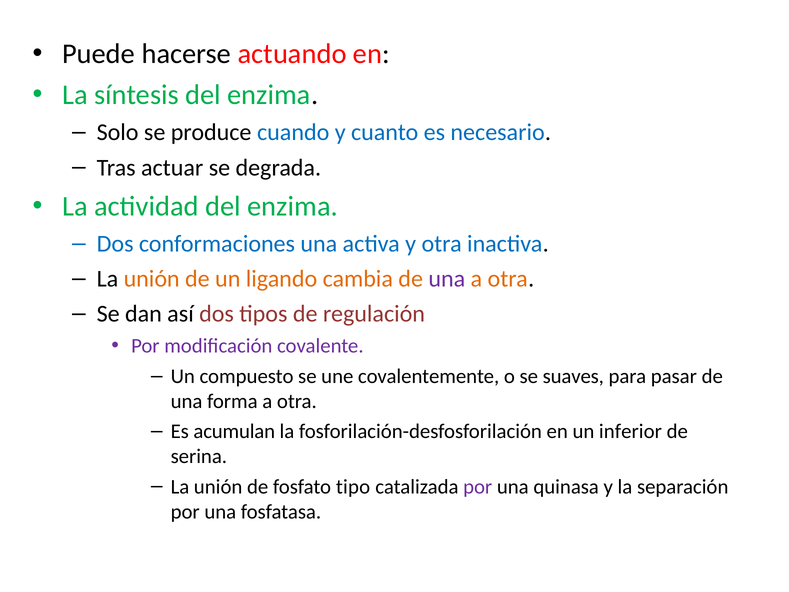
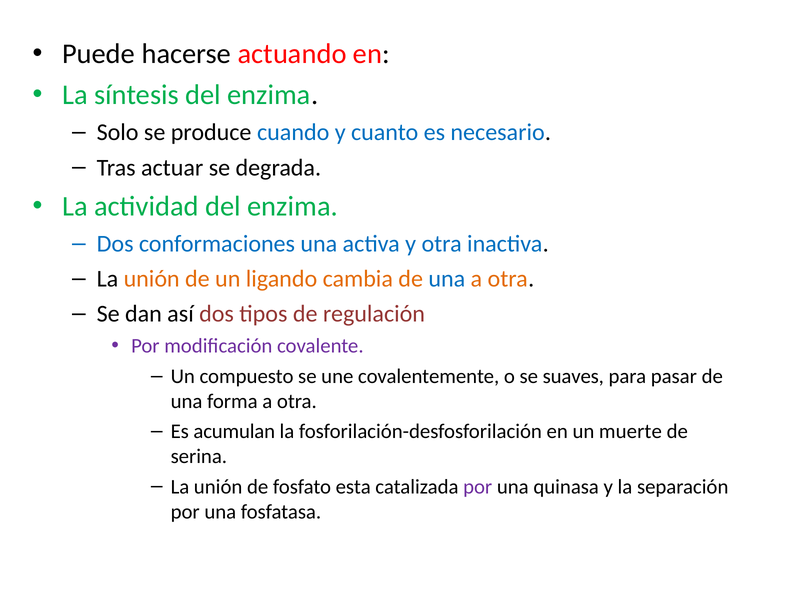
una colour: purple -> blue (447, 279)
inferior: inferior -> muerte (630, 431)
tipo: tipo -> esta (353, 486)
